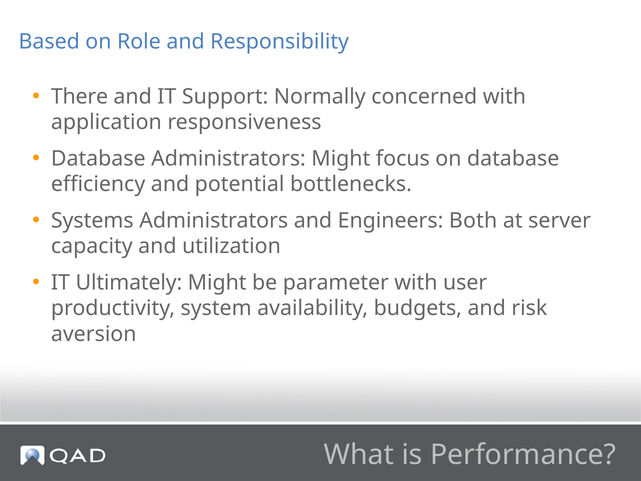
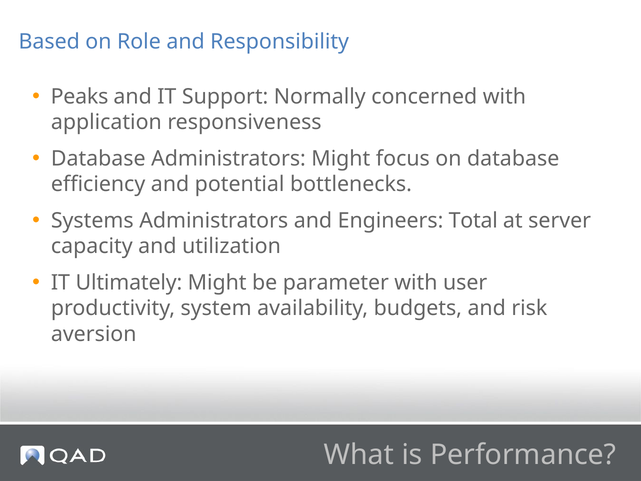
There: There -> Peaks (80, 97)
Both: Both -> Total (473, 221)
